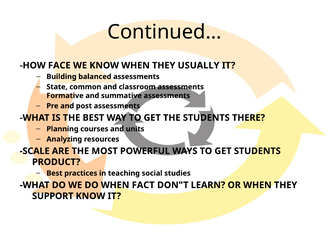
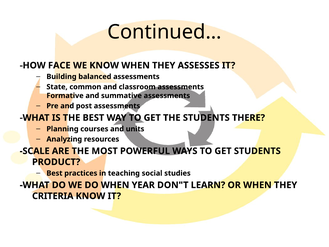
USUALLY: USUALLY -> ASSESSES (199, 65)
FACT: FACT -> YEAR (143, 185)
SUPPORT: SUPPORT -> CRITERIA (53, 196)
